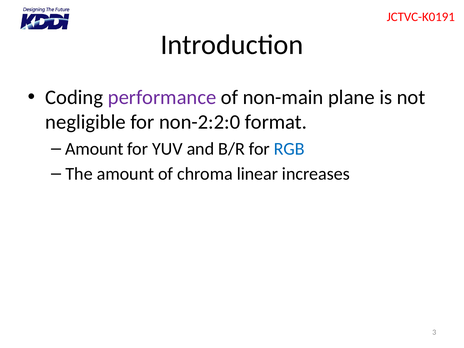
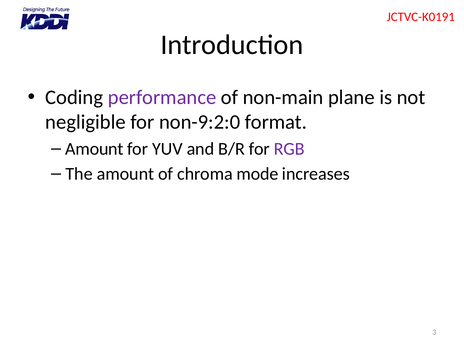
non-2:2:0: non-2:2:0 -> non-9:2:0 (200, 122)
RGB colour: blue -> purple (289, 149)
linear: linear -> mode (257, 174)
